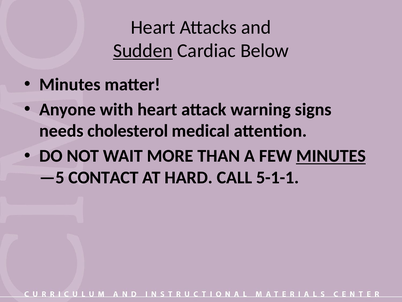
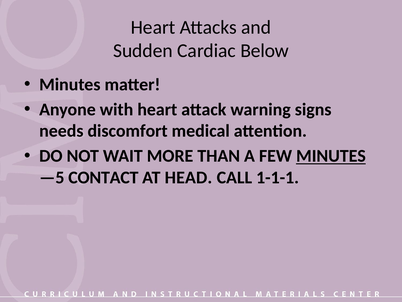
Sudden underline: present -> none (143, 51)
cholesterol: cholesterol -> discomfort (128, 131)
HARD: HARD -> HEAD (188, 177)
5-1-1: 5-1-1 -> 1-1-1 (278, 177)
